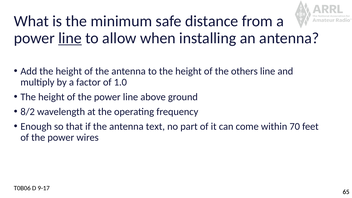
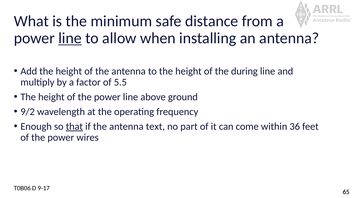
others: others -> during (244, 71)
1.0: 1.0 -> 5.5 (120, 82)
8/2: 8/2 -> 9/2 (28, 112)
that underline: none -> present (74, 126)
70: 70 -> 36 (295, 126)
